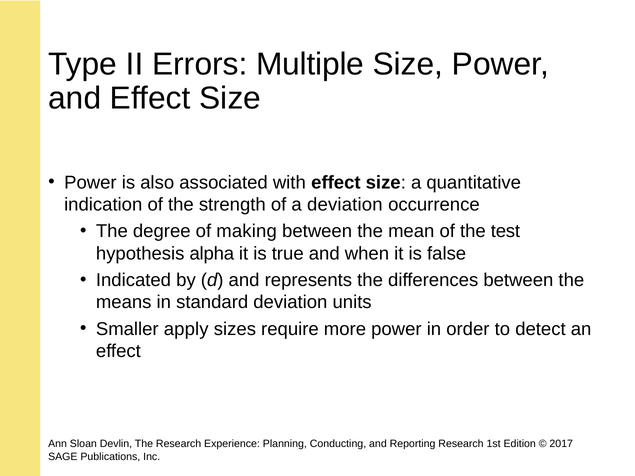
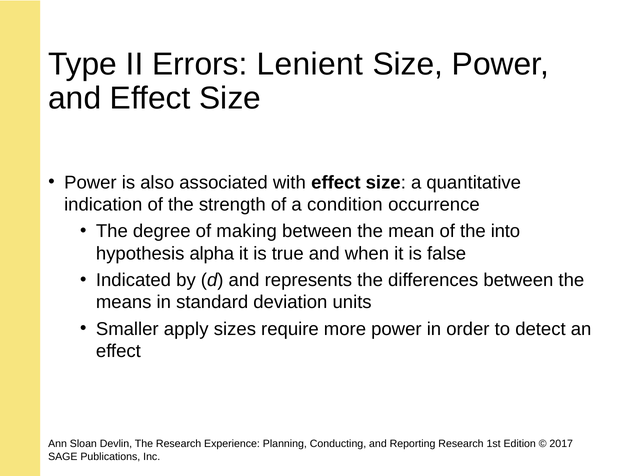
Multiple: Multiple -> Lenient (310, 64)
a deviation: deviation -> condition (345, 205)
test: test -> into (505, 231)
